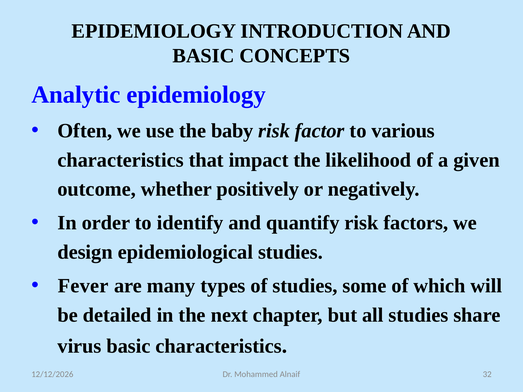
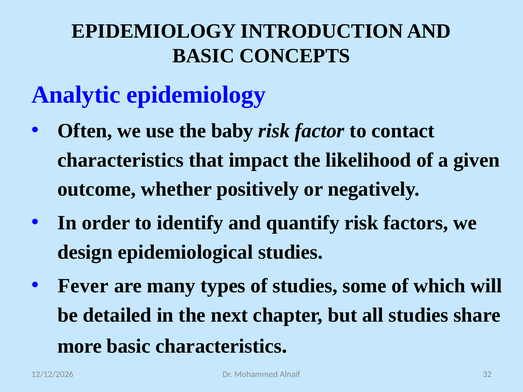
various: various -> contact (403, 131)
virus: virus -> more (80, 346)
